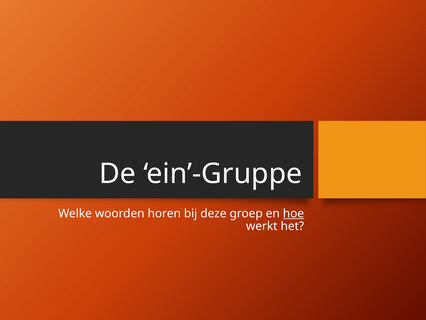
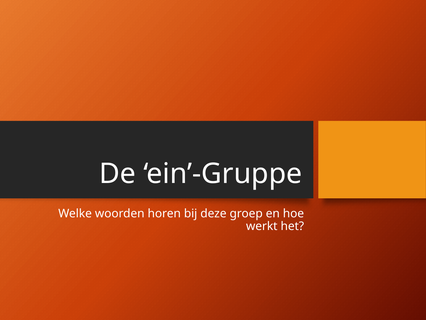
hoe underline: present -> none (293, 213)
